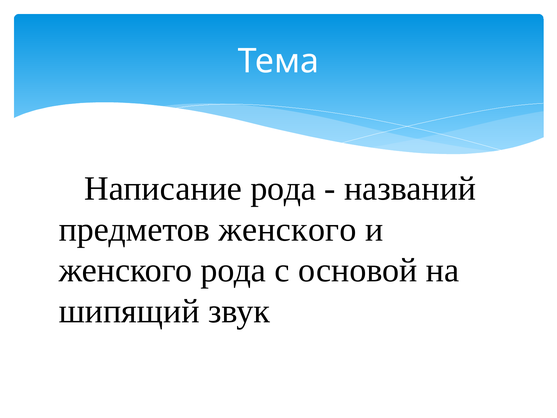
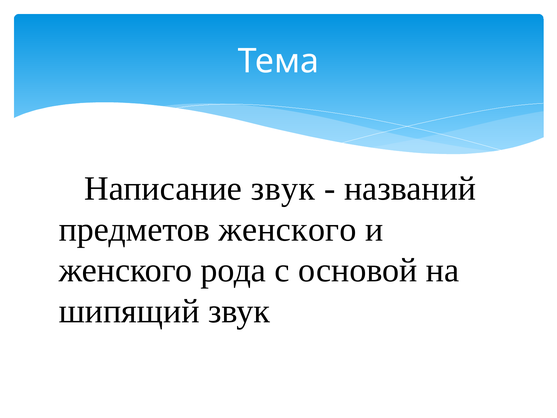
Написание рода: рода -> звук (283, 189)
